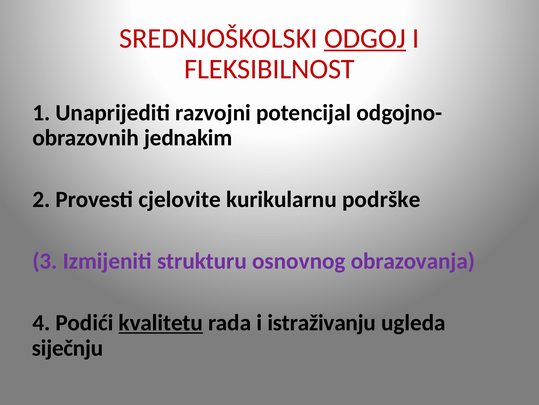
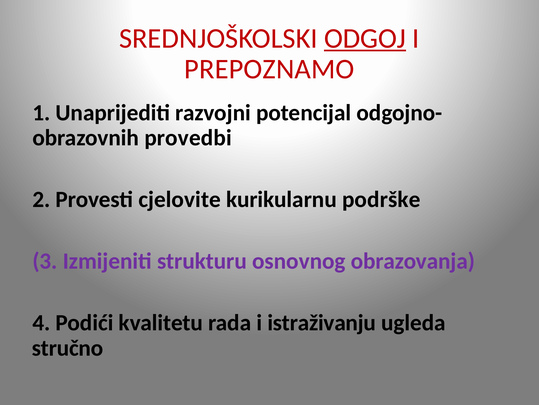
FLEKSIBILNOST: FLEKSIBILNOST -> PREPOZNAMO (269, 69)
jednakim: jednakim -> provedbi (188, 138)
kvalitetu underline: present -> none (161, 322)
siječnju: siječnju -> stručno (68, 347)
